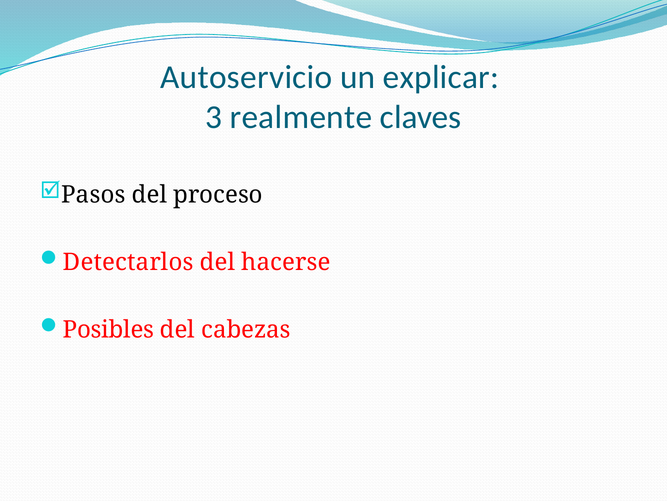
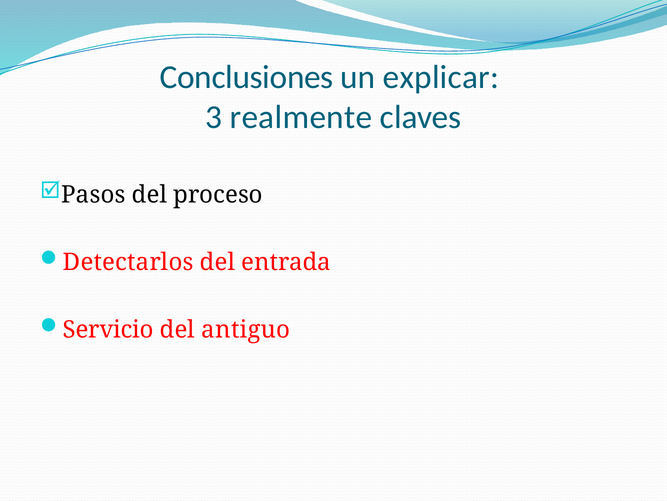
Autoservicio: Autoservicio -> Conclusiones (247, 77)
hacerse: hacerse -> entrada (286, 262)
Posibles: Posibles -> Servicio (108, 329)
cabezas: cabezas -> antiguo (246, 329)
